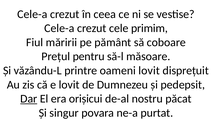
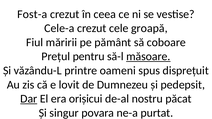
Cele-a: Cele-a -> Fost-a (32, 14)
primim: primim -> groapă (149, 28)
măsoare underline: none -> present (148, 57)
oameni lovit: lovit -> spus (149, 71)
